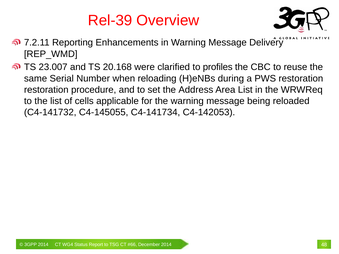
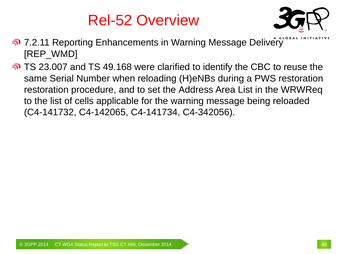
Rel-39: Rel-39 -> Rel-52 (110, 21)
20.168: 20.168 -> 49.168 (117, 67)
profiles: profiles -> identify (218, 67)
C4-145055: C4-145055 -> C4-142065 (104, 112)
C4-142053: C4-142053 -> C4-342056 (209, 112)
